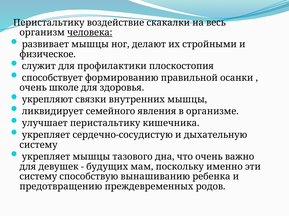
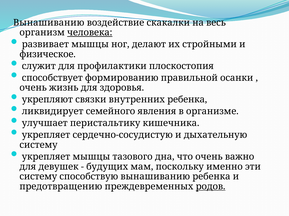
Перистальтику: Перистальтику -> Вынашиванию (49, 23)
школе: школе -> жизнь (64, 88)
внутренних мышцы: мышцы -> ребенка (187, 100)
родов underline: none -> present (211, 187)
